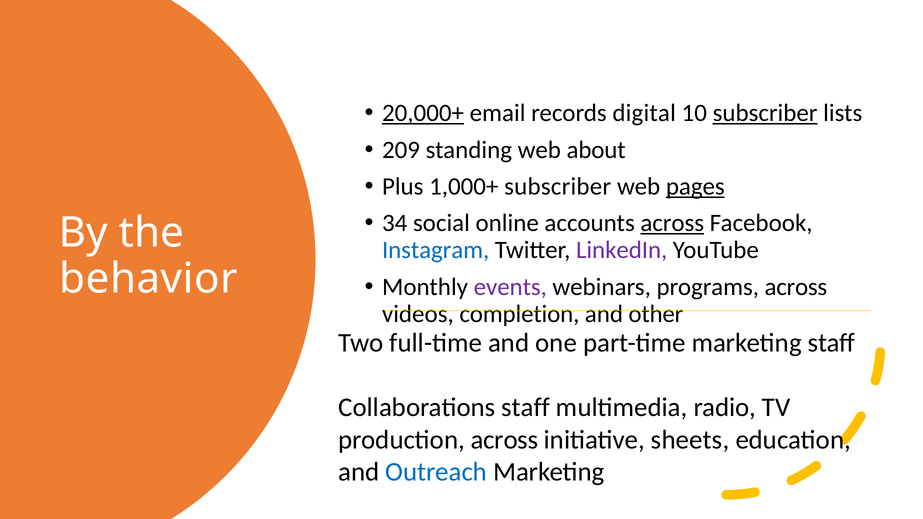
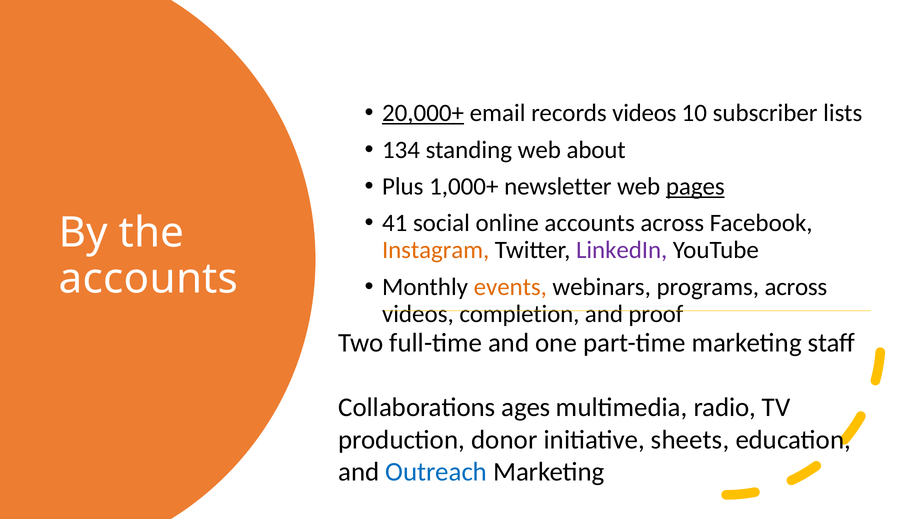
records digital: digital -> videos (644, 113)
subscriber underline: present -> none (765, 113)
209: 209 -> 134 (401, 150)
1,000+ subscriber: subscriber -> newsletter (558, 187)
34: 34 -> 41 (395, 223)
across underline: present -> none (672, 223)
Instagram colour: blue -> orange (436, 250)
behavior: behavior -> accounts (149, 279)
events colour: purple -> orange (510, 287)
other: other -> proof (656, 314)
Collaborations staff: staff -> ages (526, 407)
production across: across -> donor (504, 440)
